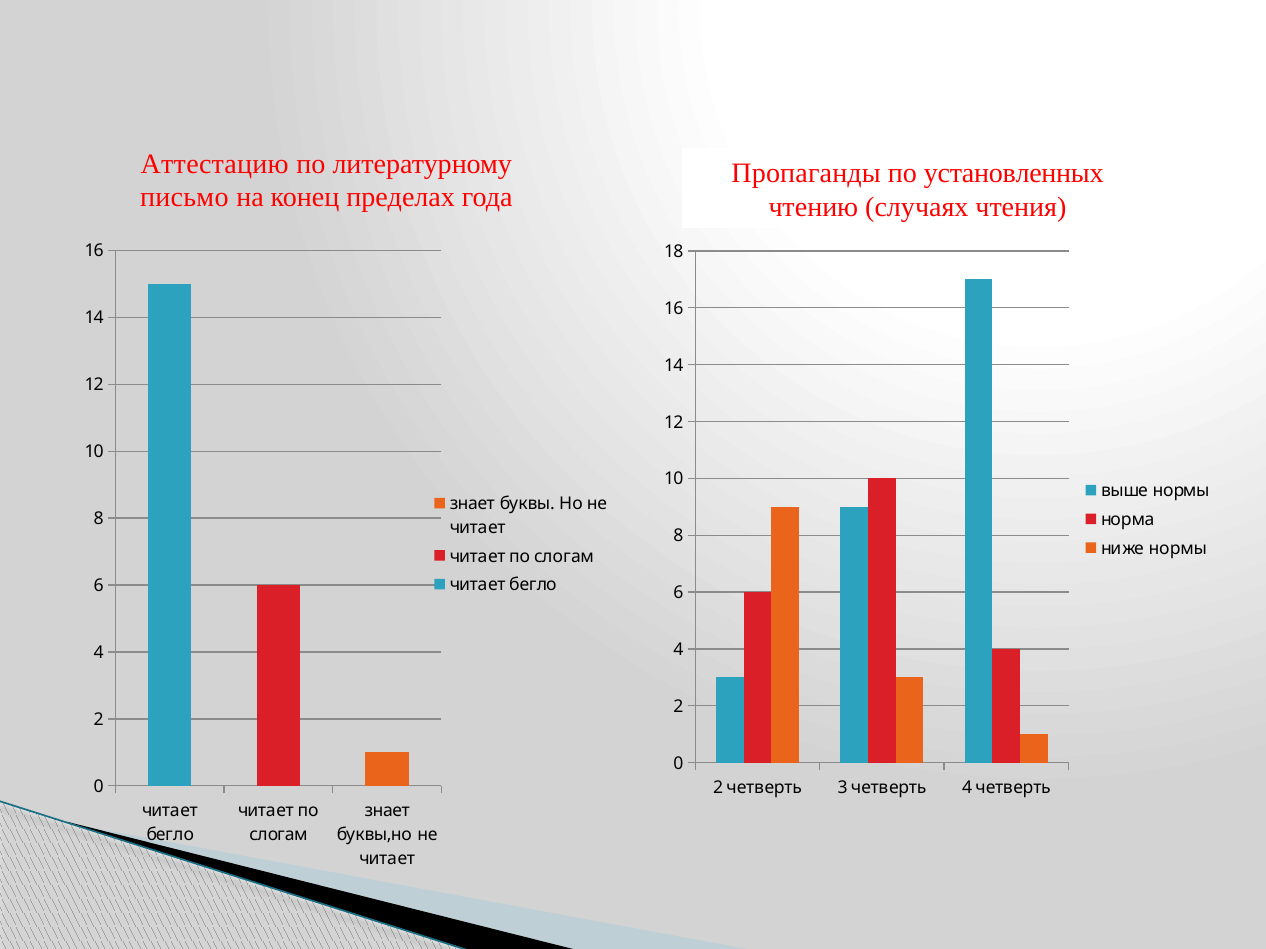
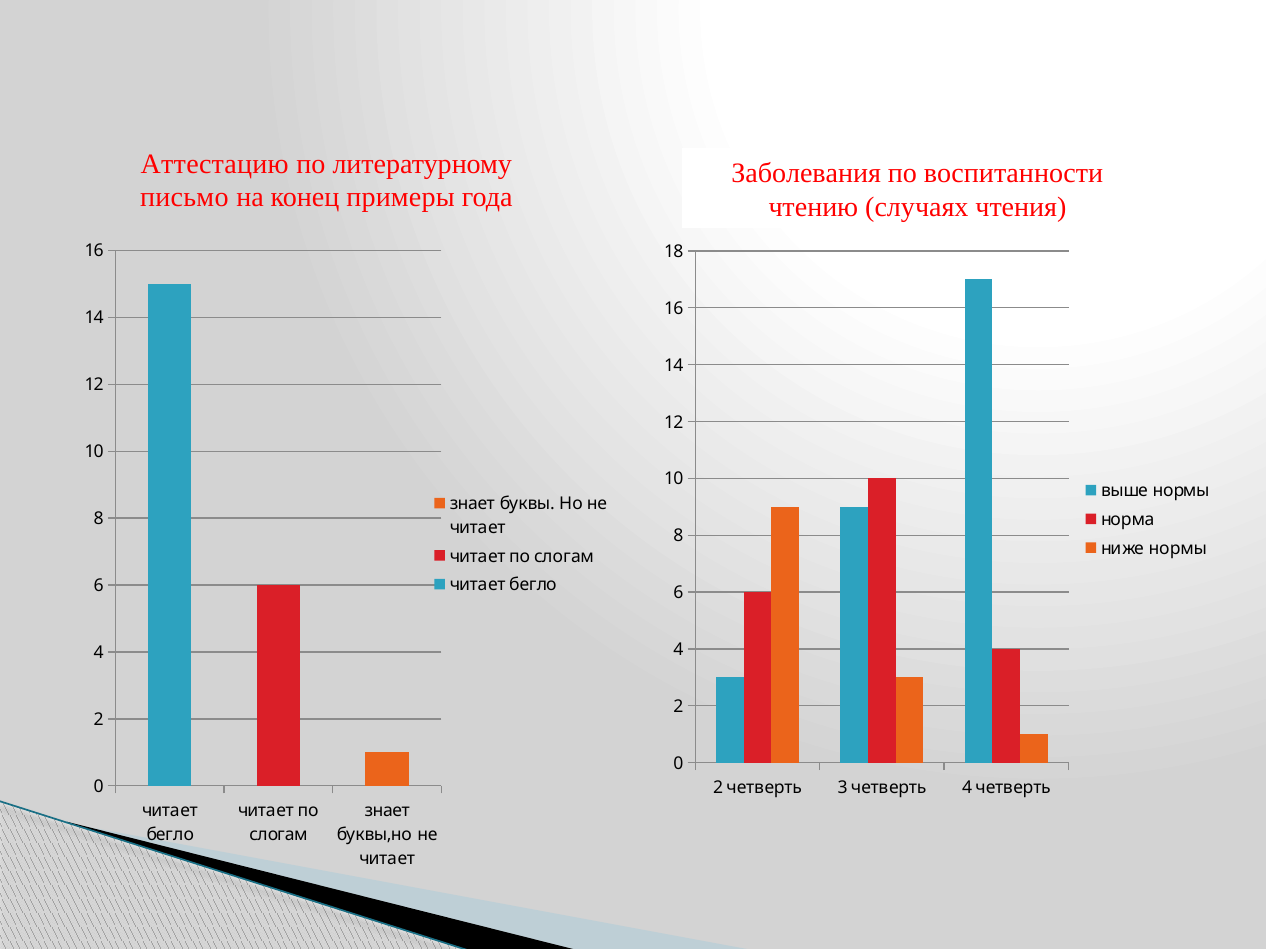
Пропаганды: Пропаганды -> Заболевания (806, 173)
установленных: установленных -> воспитанности (1014, 173)
пределах: пределах -> примеры (400, 198)
